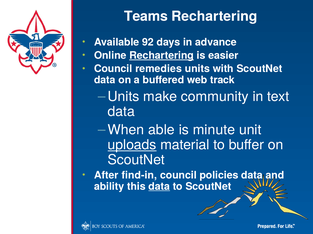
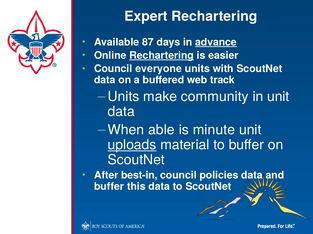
Teams: Teams -> Expert (146, 16)
92: 92 -> 87 (148, 42)
advance underline: none -> present (216, 42)
remedies: remedies -> everyone (159, 69)
in text: text -> unit (278, 97)
find-in: find-in -> best-in (139, 176)
ability: ability -> buffer (109, 187)
data underline: present -> none (159, 187)
